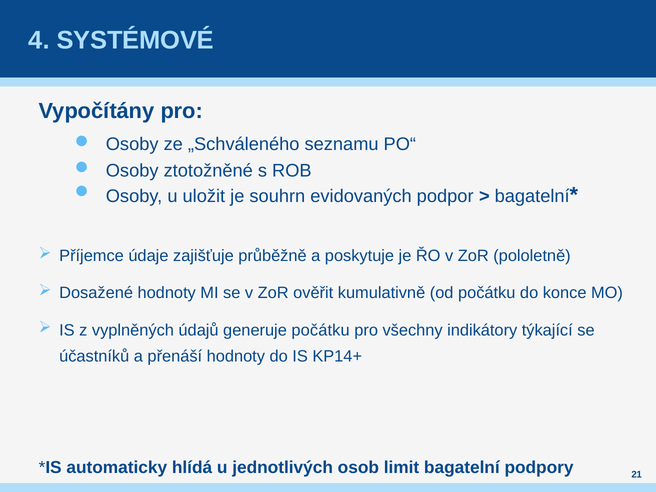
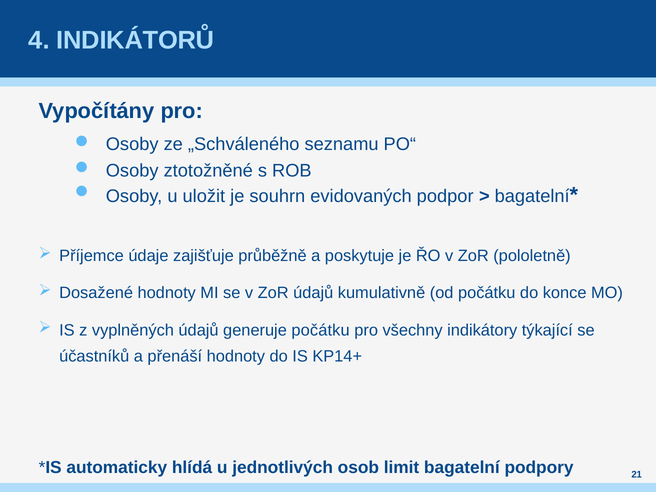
SYSTÉMOVÉ: SYSTÉMOVÉ -> INDIKÁTORŮ (135, 40)
ZoR ověřit: ověřit -> údajů (313, 293)
